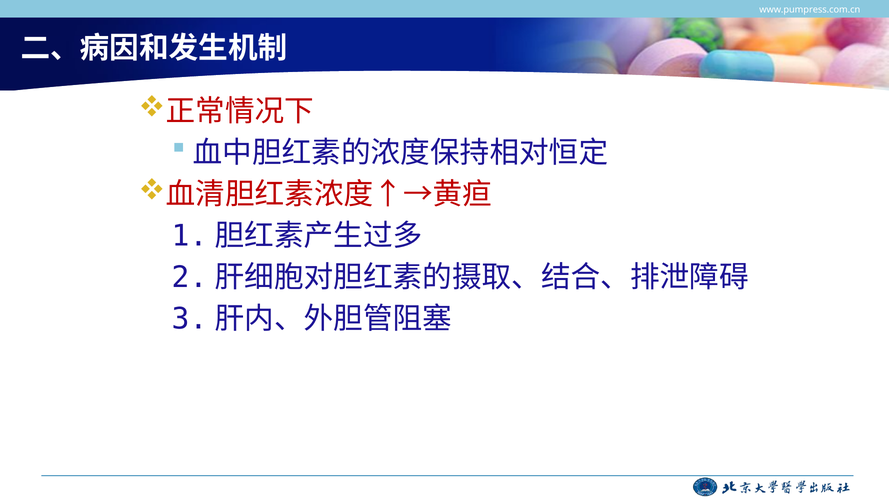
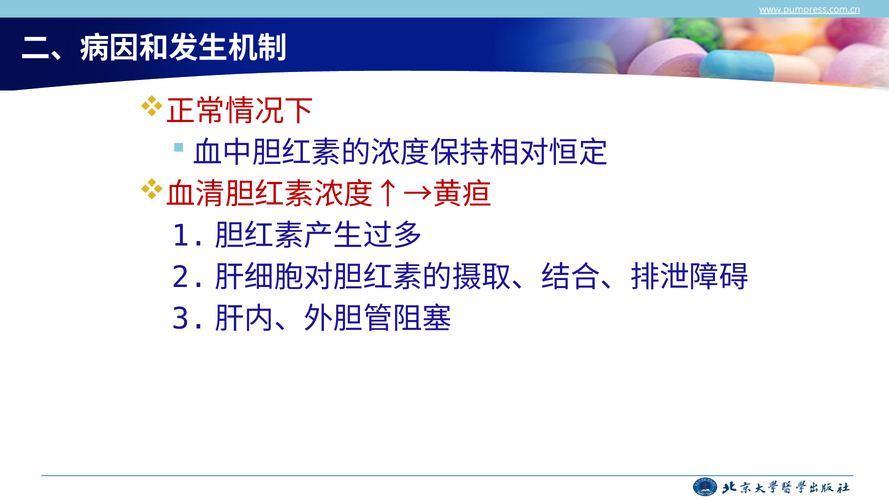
www.pumpress.com.cn underline: none -> present (810, 10)
